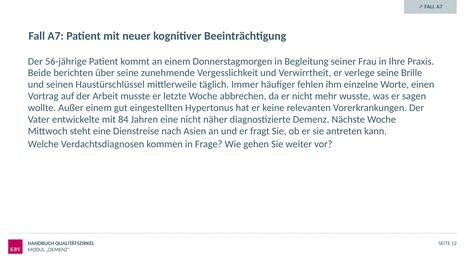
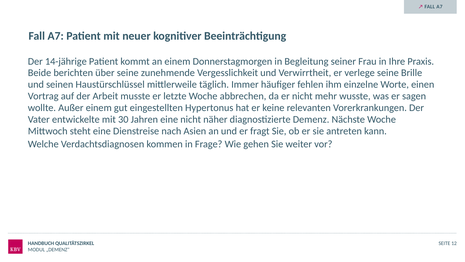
56-jährige: 56-jährige -> 14-jährige (66, 61)
84: 84 -> 30 (123, 119)
